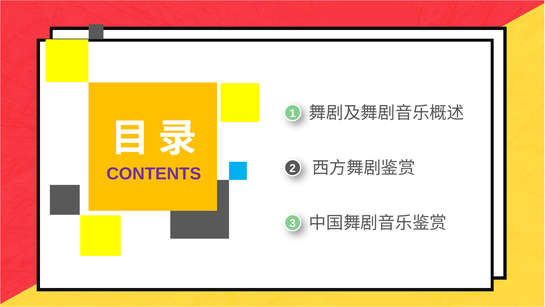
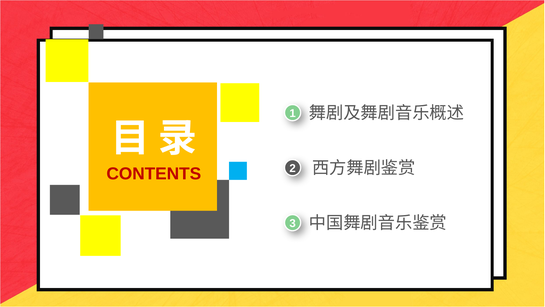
CONTENTS colour: purple -> red (154, 174)
